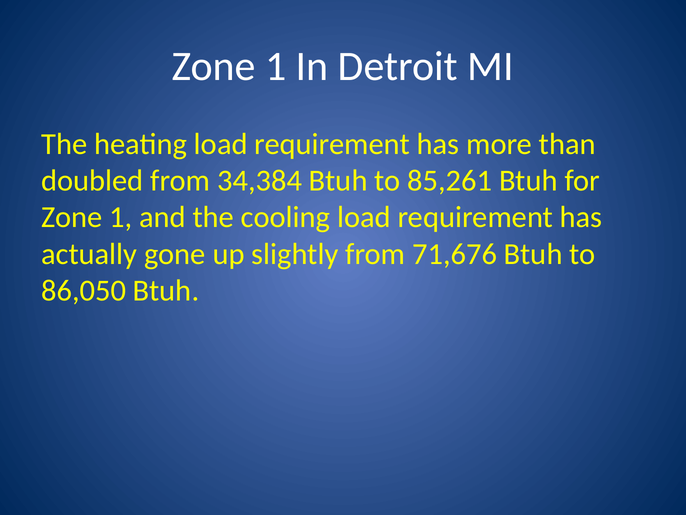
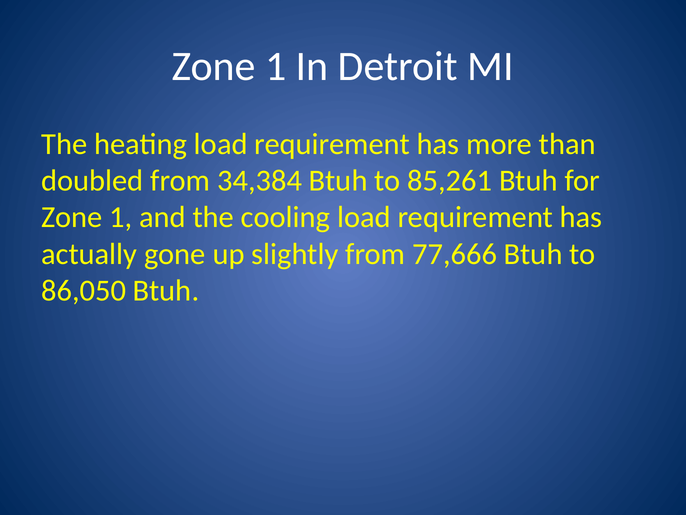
71,676: 71,676 -> 77,666 (455, 254)
